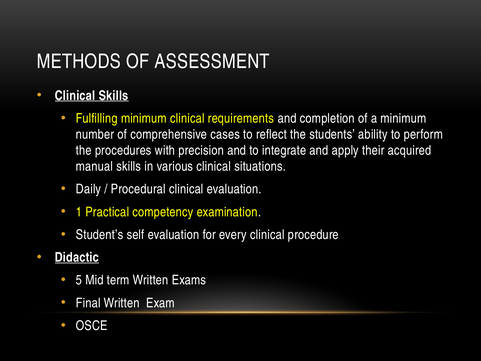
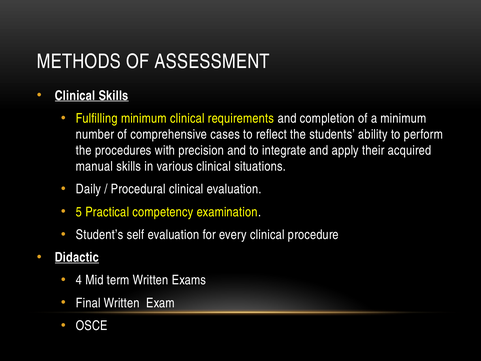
1: 1 -> 5 (79, 212)
5: 5 -> 4 (79, 280)
